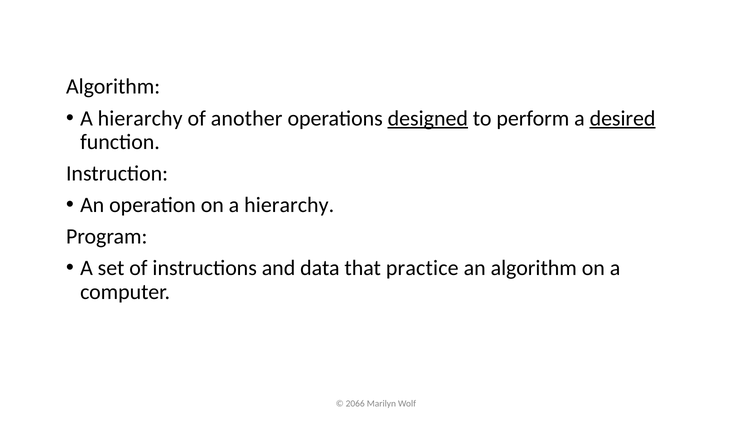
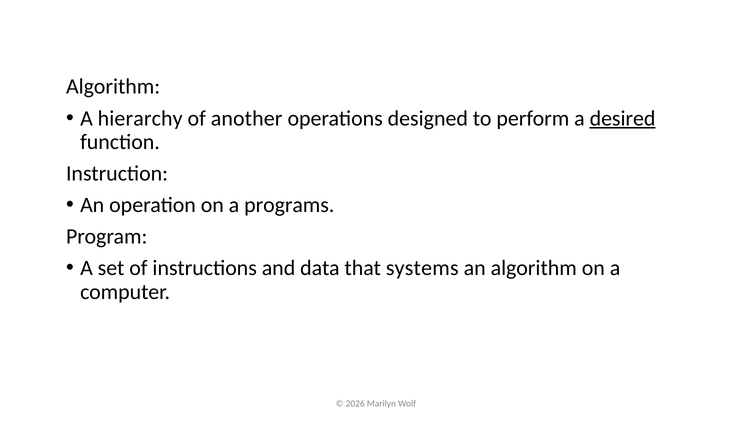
designed underline: present -> none (428, 118)
on a hierarchy: hierarchy -> programs (289, 205)
practice: practice -> systems (422, 268)
2066: 2066 -> 2026 (355, 404)
